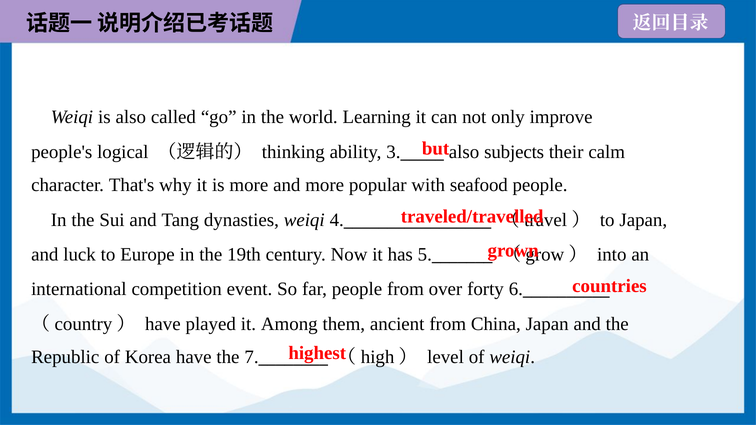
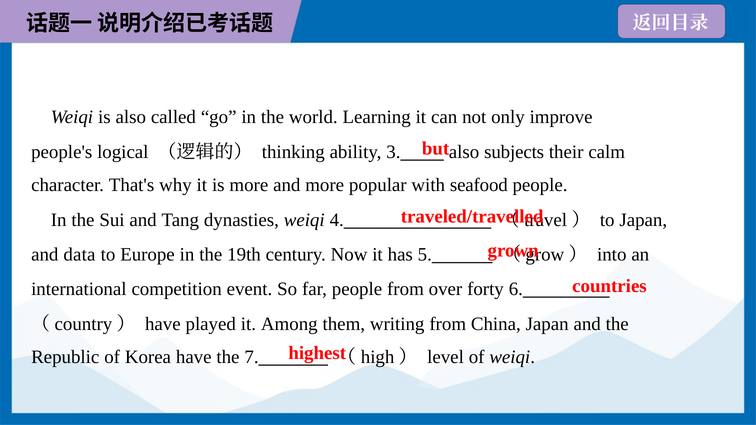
luck: luck -> data (79, 255)
ancient: ancient -> writing (397, 324)
